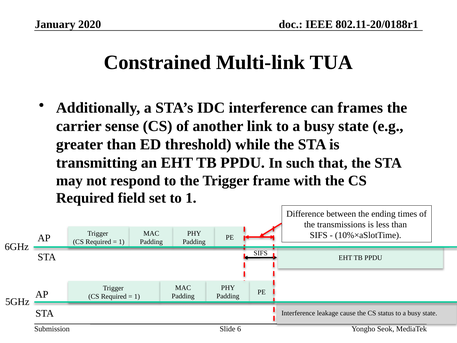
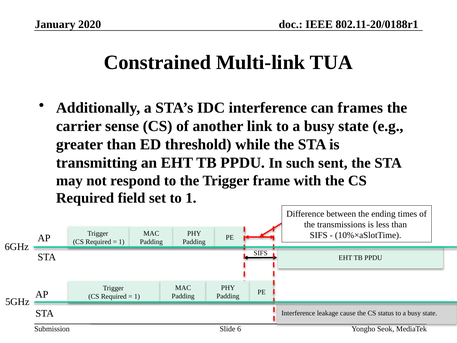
that: that -> sent (333, 163)
